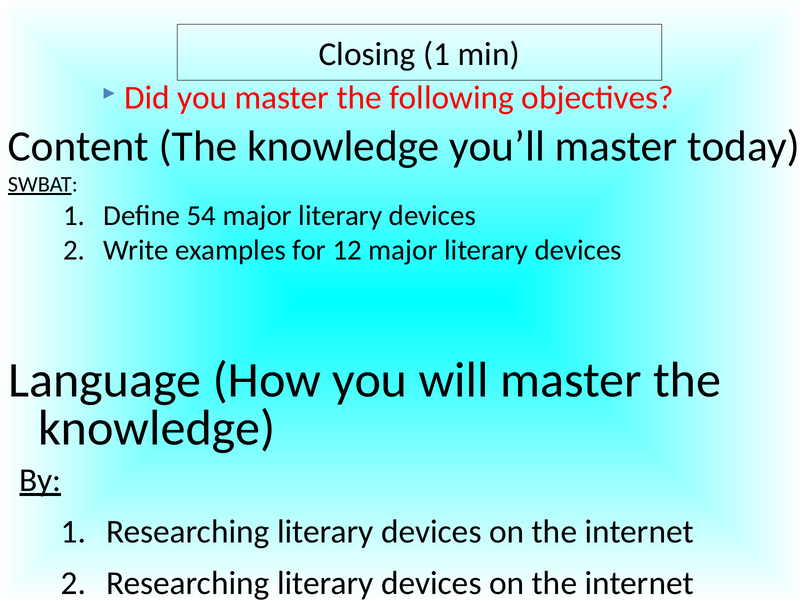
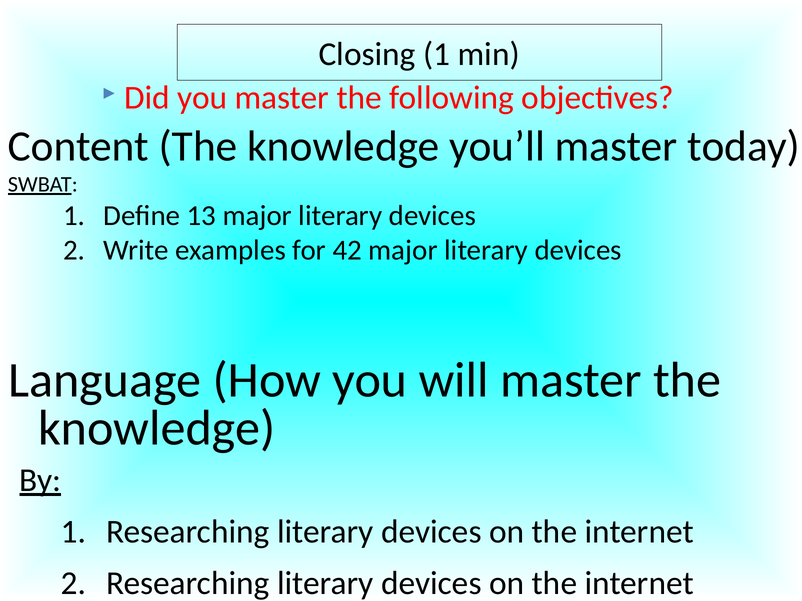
54: 54 -> 13 (201, 216)
12: 12 -> 42 (347, 251)
